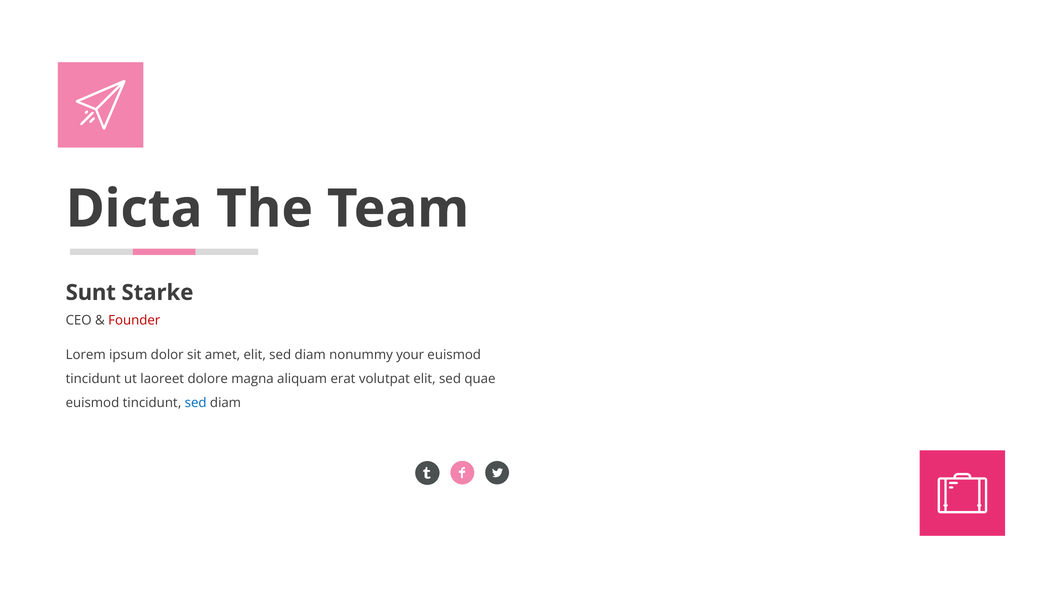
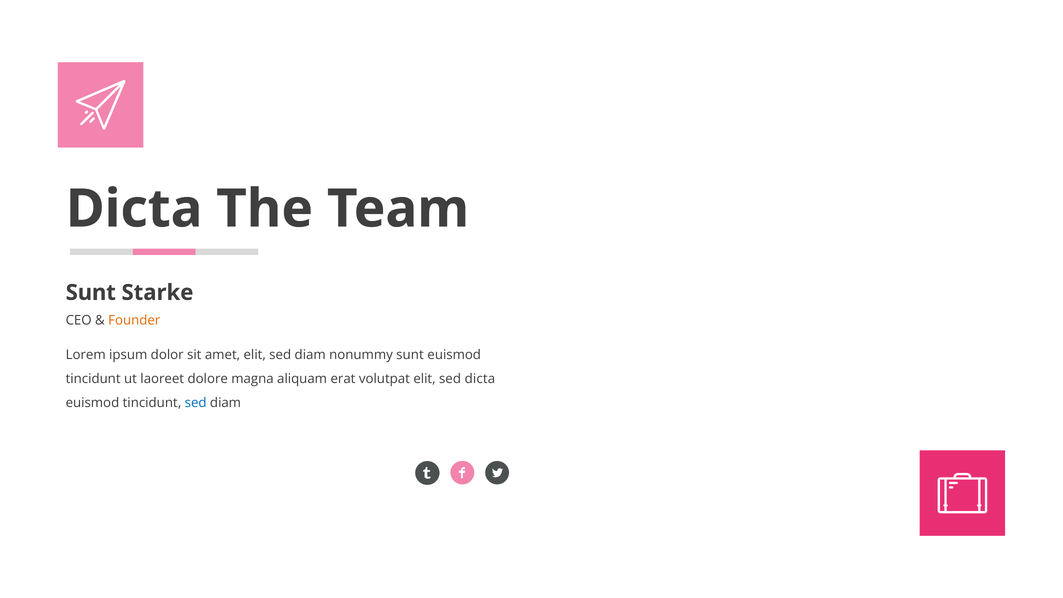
Founder colour: red -> orange (134, 320)
nonummy your: your -> sunt (410, 355)
sed quae: quae -> dicta (480, 379)
